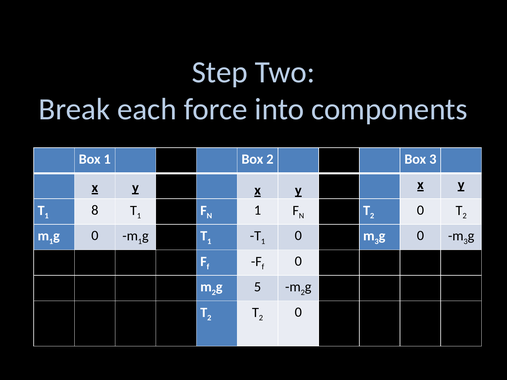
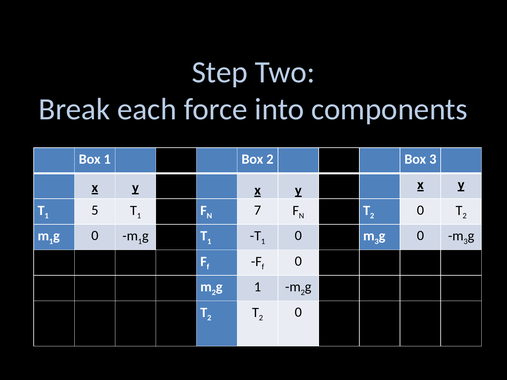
8: 8 -> 5 (95, 210)
1: 1 -> 7 (258, 210)
5: 5 -> 1 (258, 287)
